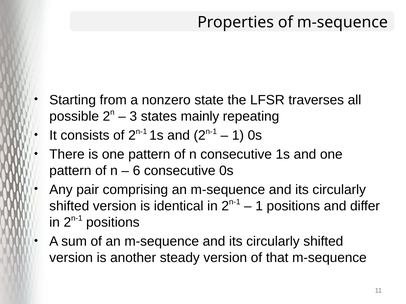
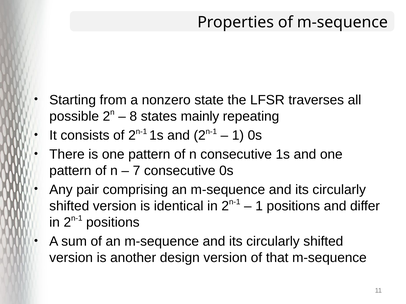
3: 3 -> 8 (133, 117)
6: 6 -> 7 (137, 171)
steady: steady -> design (180, 258)
